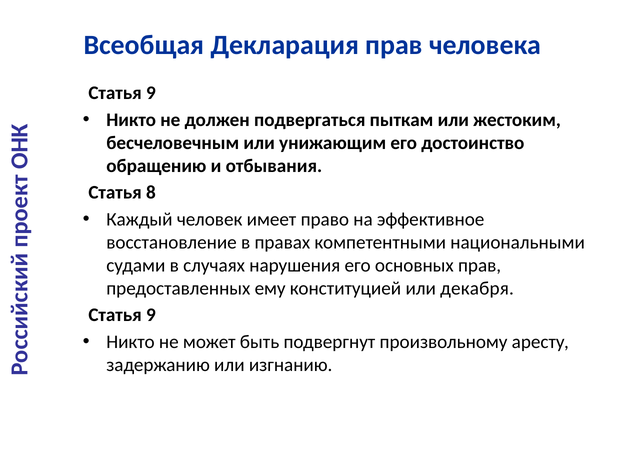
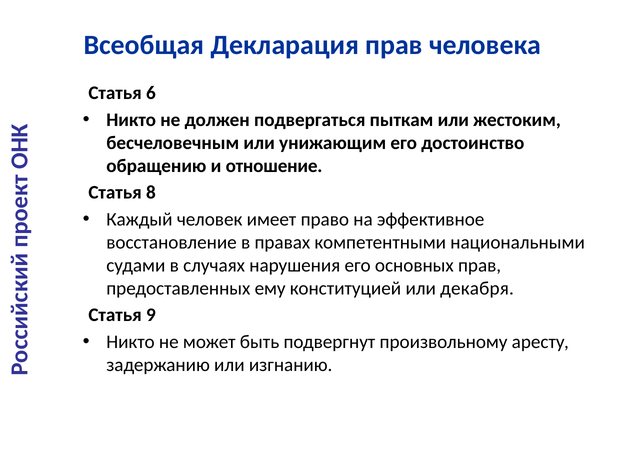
9: 9 -> 6 (151, 93)
отбывания: отбывания -> отношение (274, 166)
